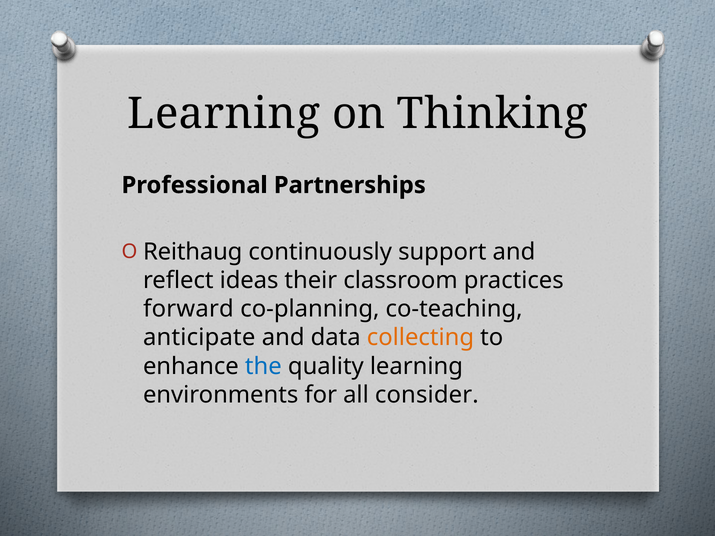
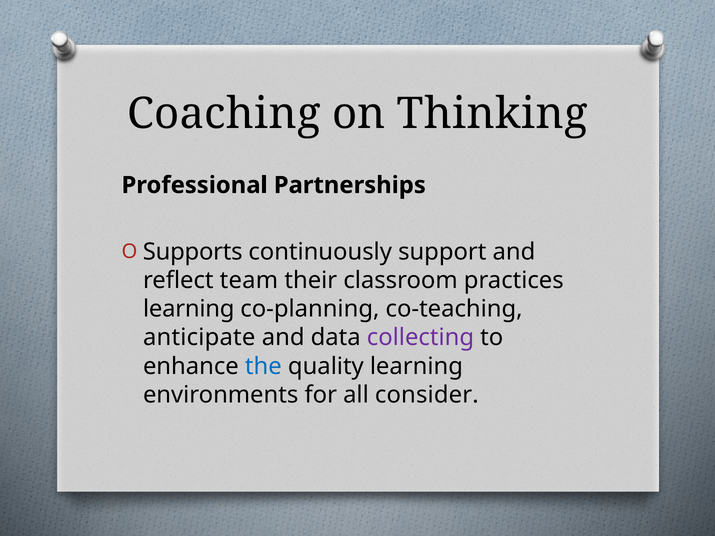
Learning: Learning -> Coaching (224, 114)
Reithaug: Reithaug -> Supports (193, 252)
ideas: ideas -> team (249, 281)
forward: forward -> learning (189, 309)
collecting colour: orange -> purple (420, 338)
